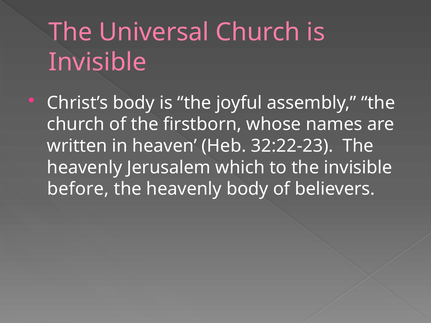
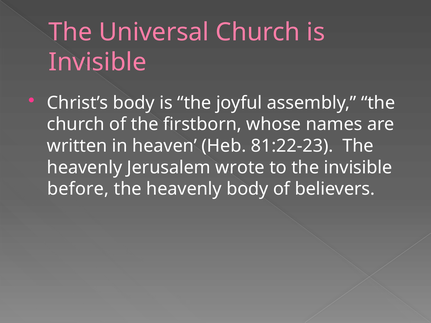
32:22-23: 32:22-23 -> 81:22-23 (292, 146)
which: which -> wrote (240, 168)
